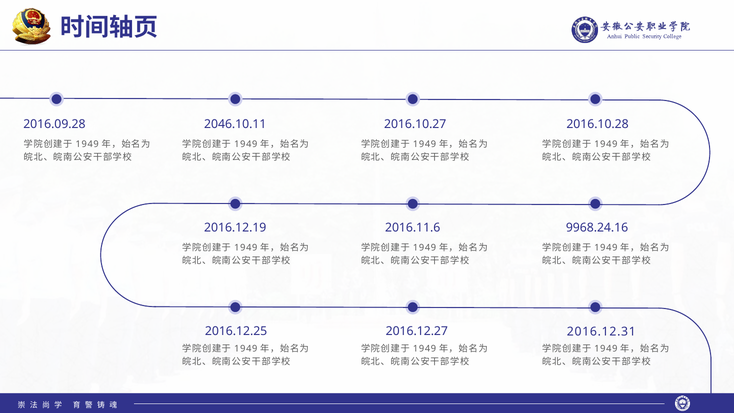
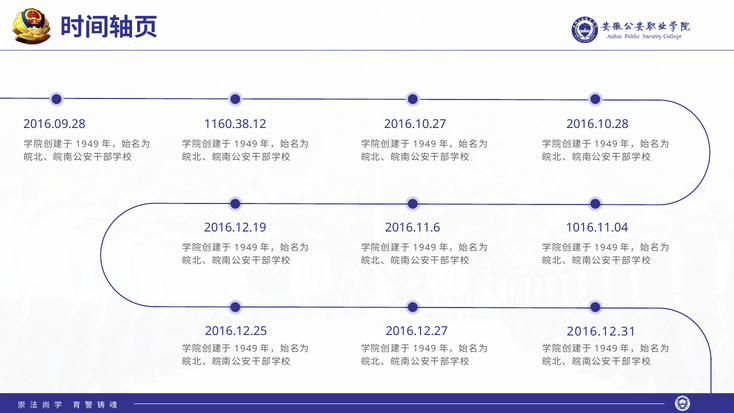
2046.10.11: 2046.10.11 -> 1160.38.12 (235, 124)
9968.24.16: 9968.24.16 -> 1016.11.04 (597, 228)
